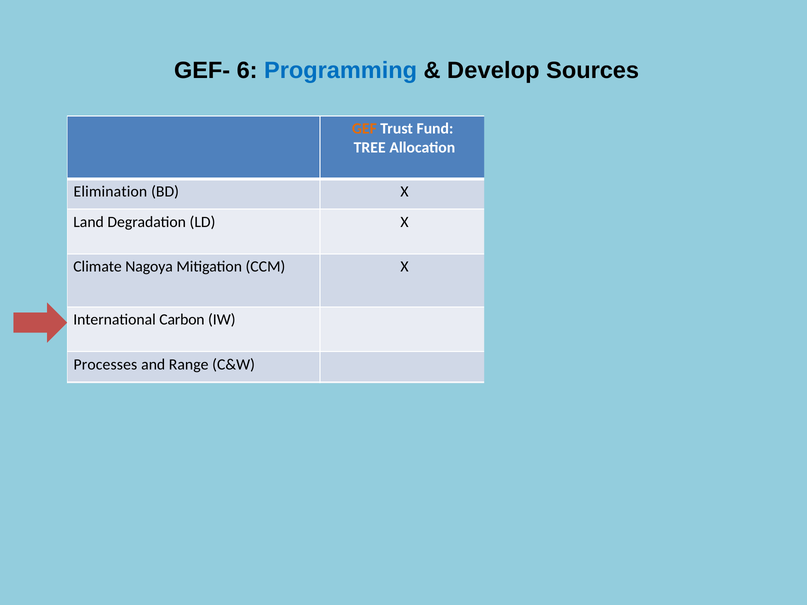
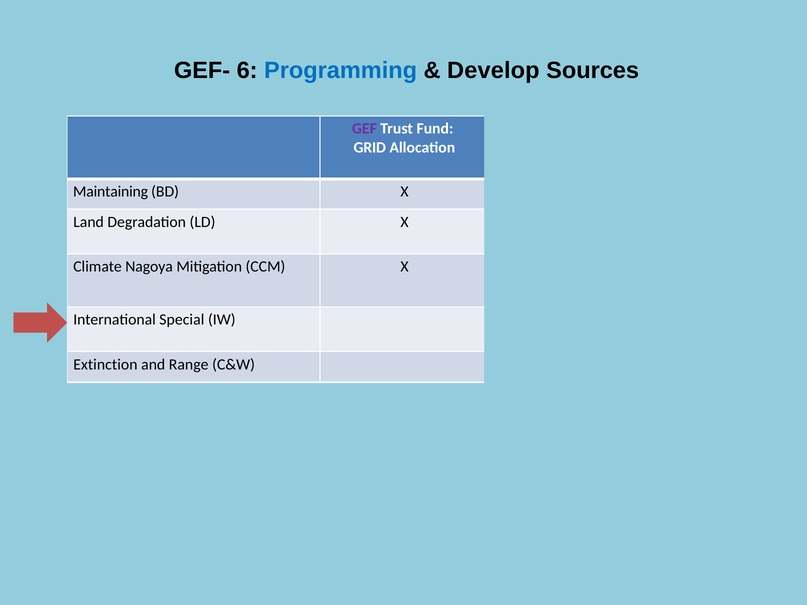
GEF colour: orange -> purple (364, 129)
TREE: TREE -> GRID (370, 148)
Elimination: Elimination -> Maintaining (111, 192)
Carbon: Carbon -> Special (182, 320)
Processes: Processes -> Extinction (105, 365)
